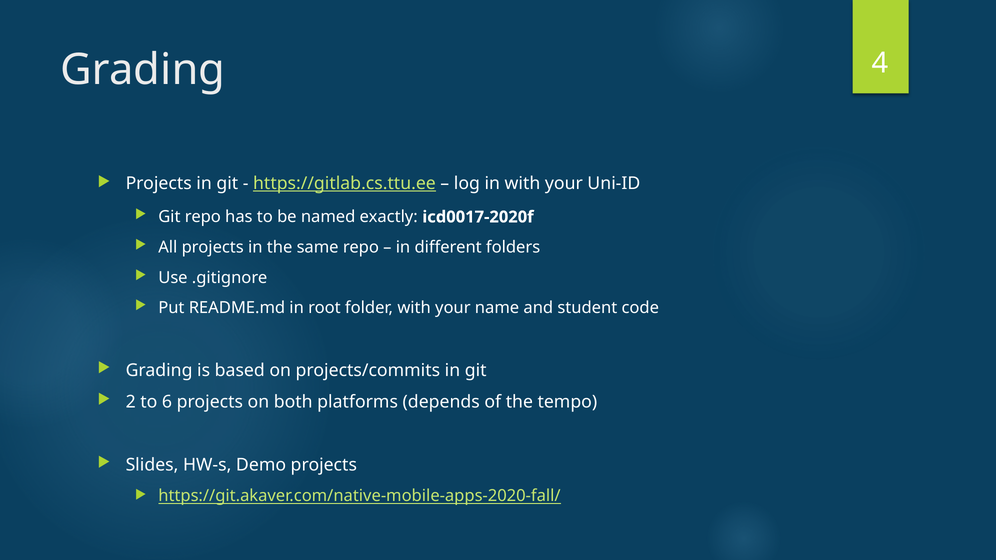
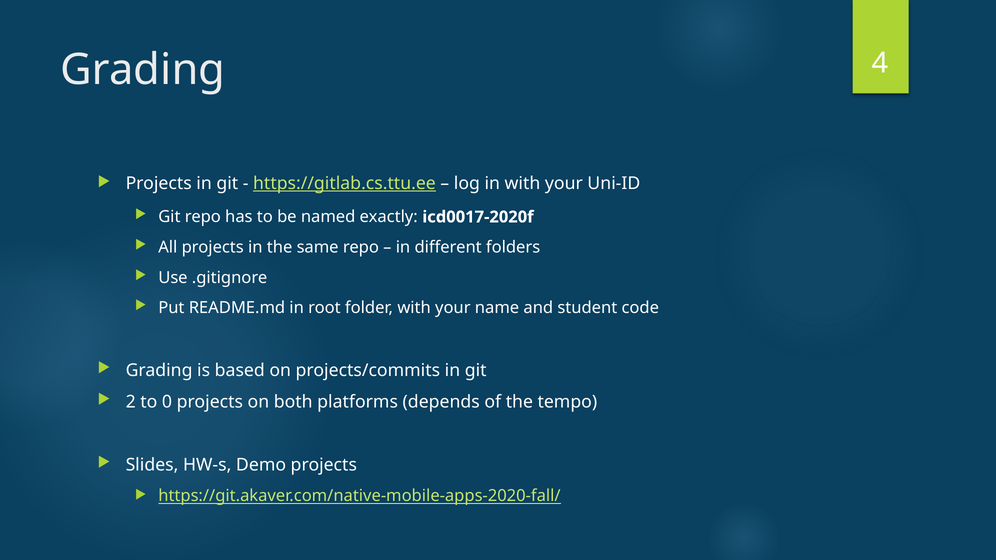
6: 6 -> 0 (167, 402)
